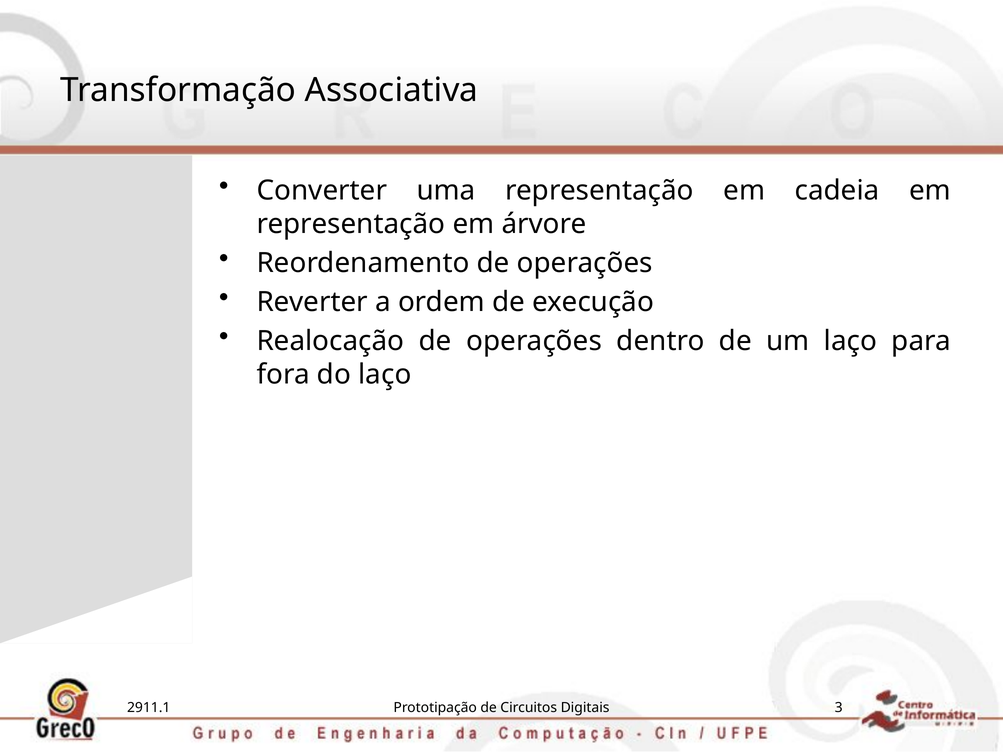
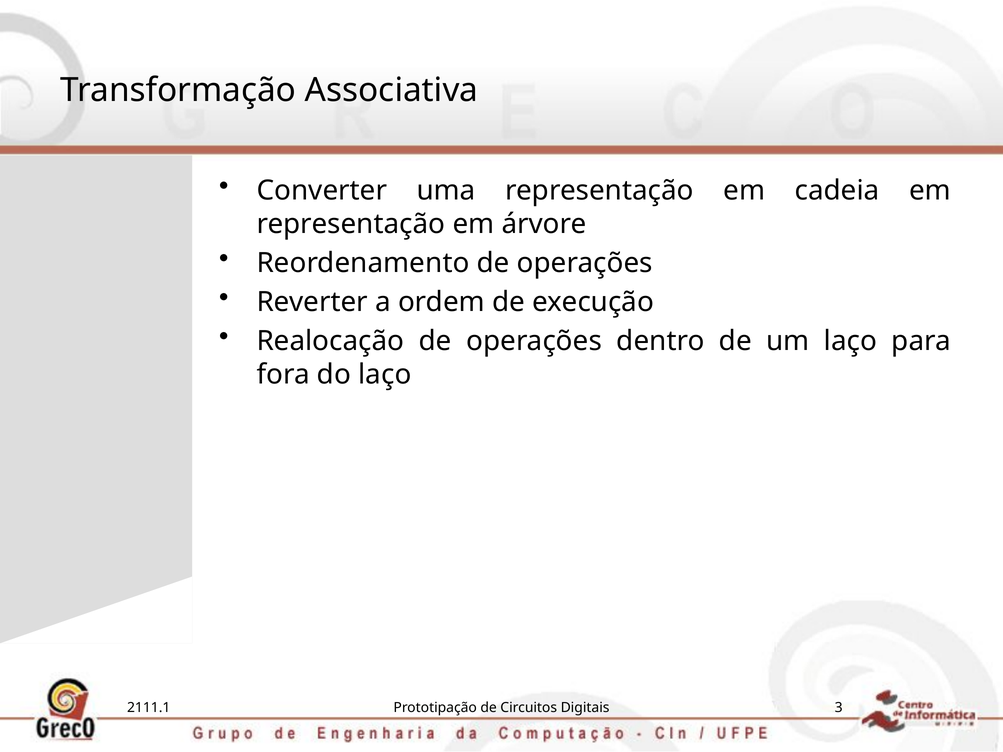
2911.1: 2911.1 -> 2111.1 (149, 708)
